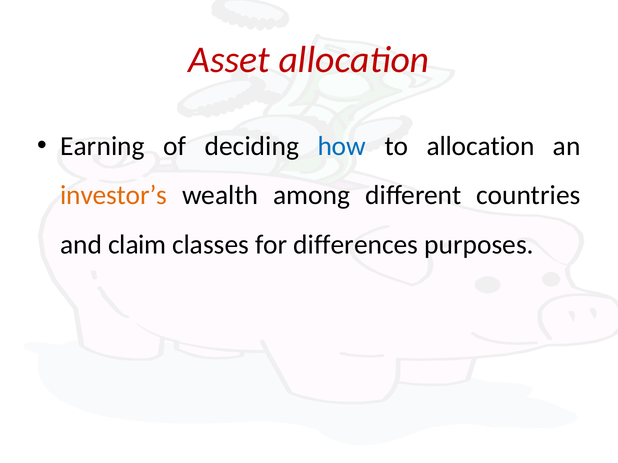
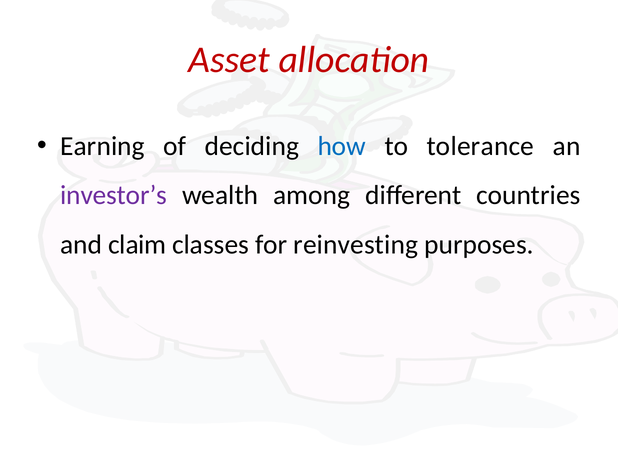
to allocation: allocation -> tolerance (480, 146)
investor’s colour: orange -> purple (114, 196)
differences: differences -> reinvesting (356, 245)
